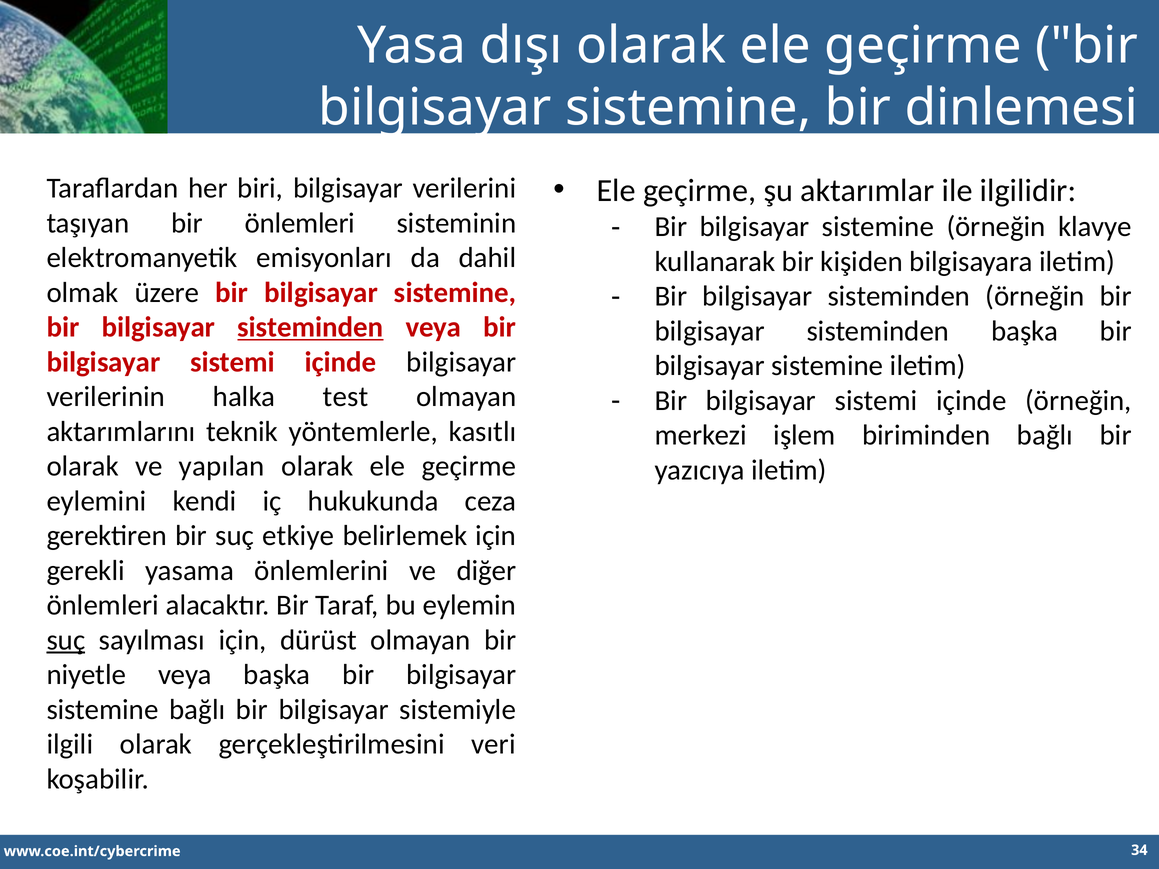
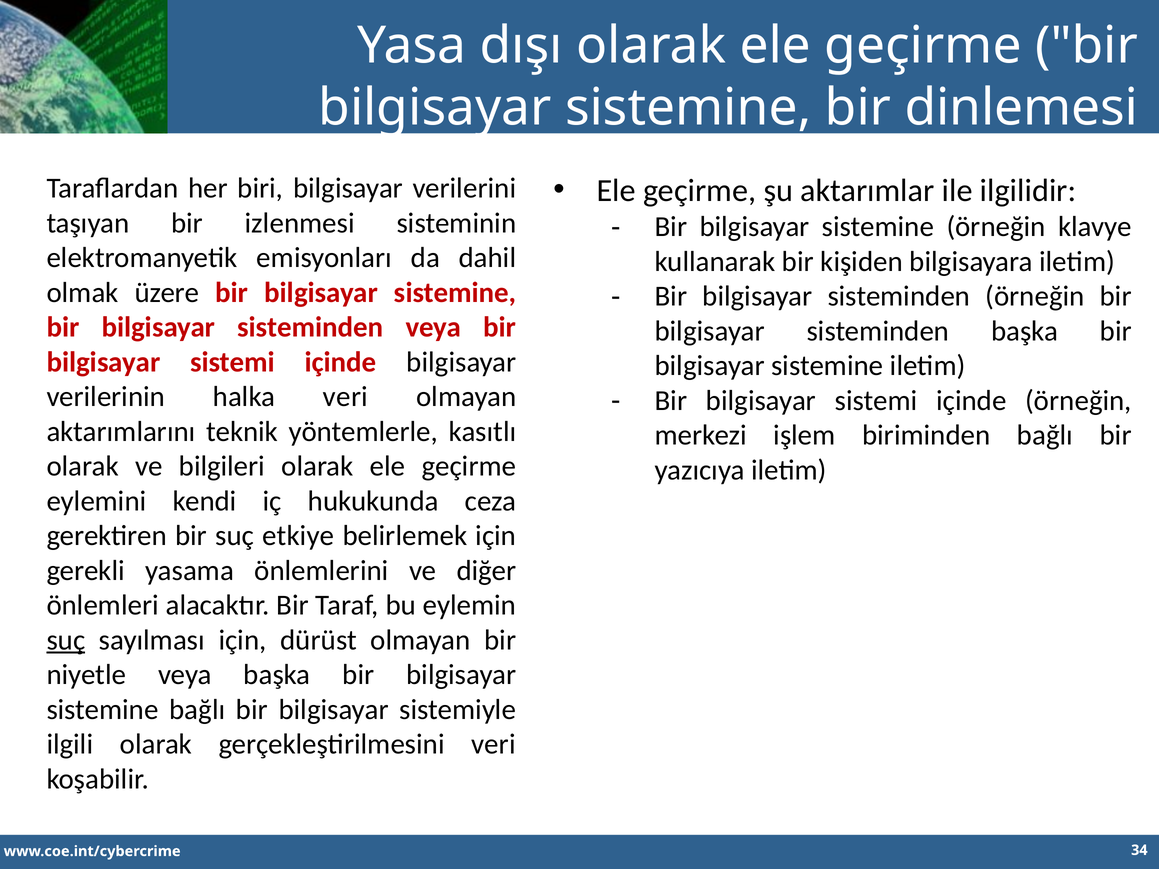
bir önlemleri: önlemleri -> izlenmesi (300, 223)
sisteminden underline: present -> none (310, 327)
halka test: test -> veri (346, 397)
yapılan: yapılan -> bilgileri (222, 466)
